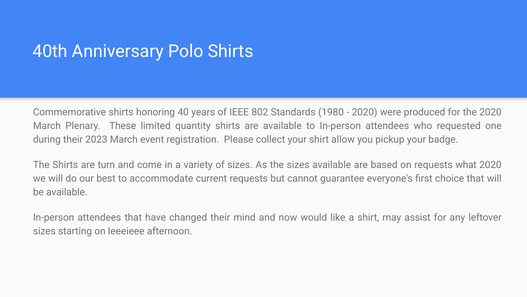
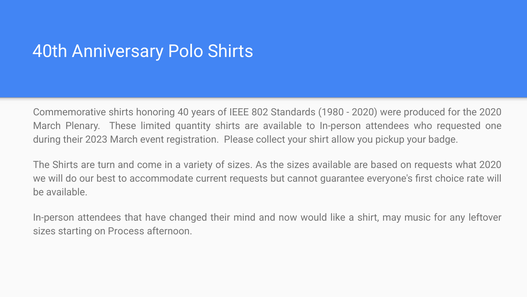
choice that: that -> rate (475, 178)
assist: assist -> music (418, 217)
Ieeeieee: Ieeeieee -> Process (126, 231)
